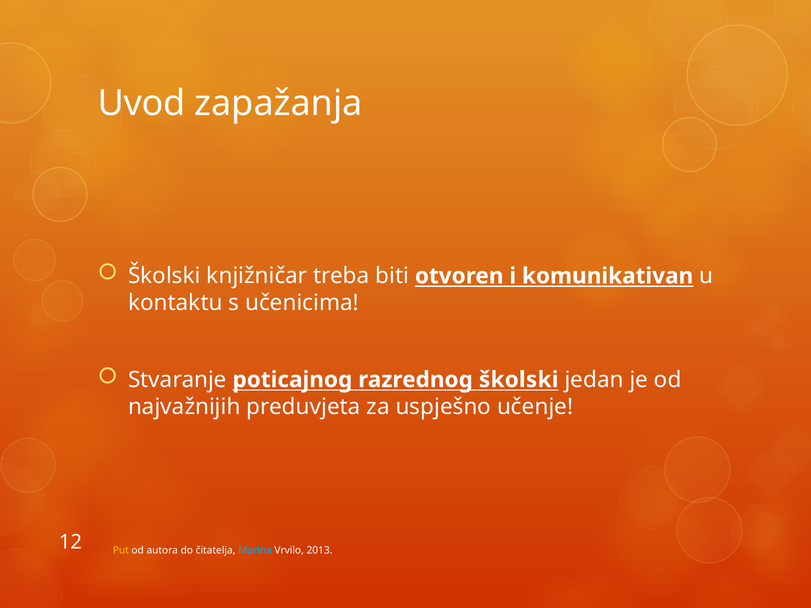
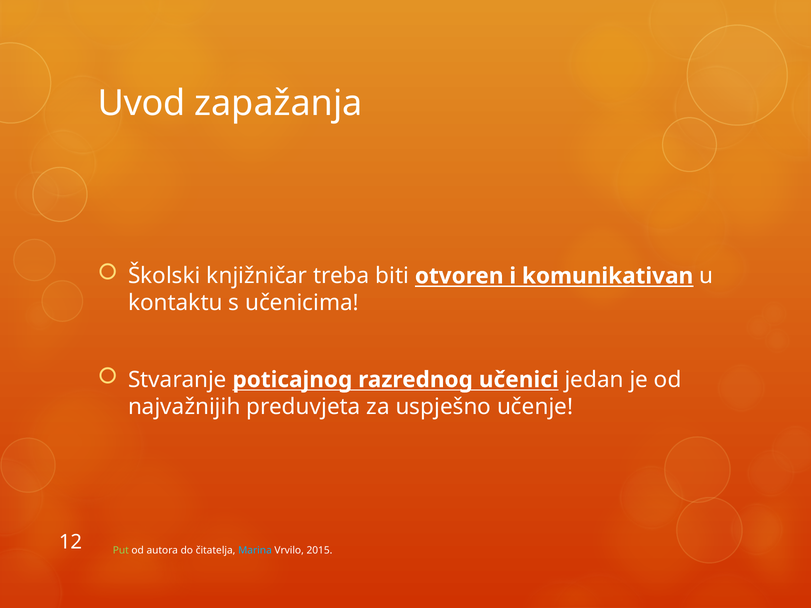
razrednog školski: školski -> učenici (519, 380)
Put colour: yellow -> light green (121, 551)
2013: 2013 -> 2015 (319, 551)
